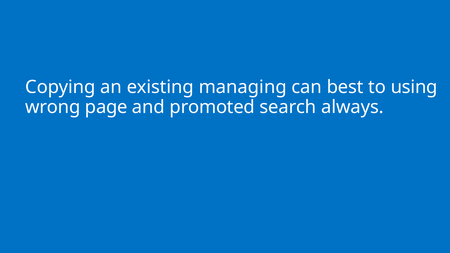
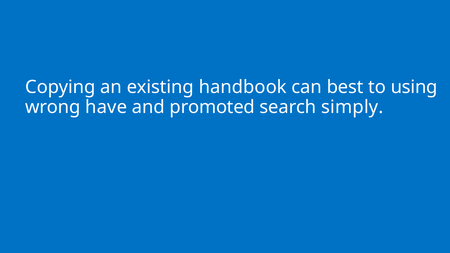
managing: managing -> handbook (243, 87)
page: page -> have (106, 107)
always: always -> simply (352, 107)
